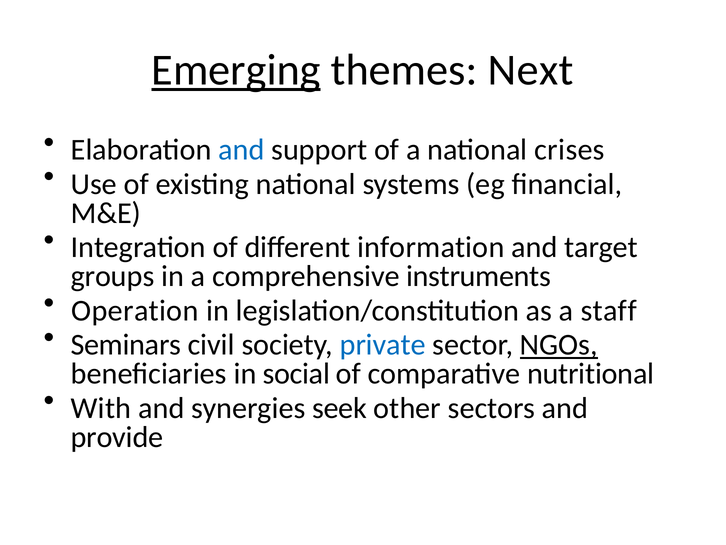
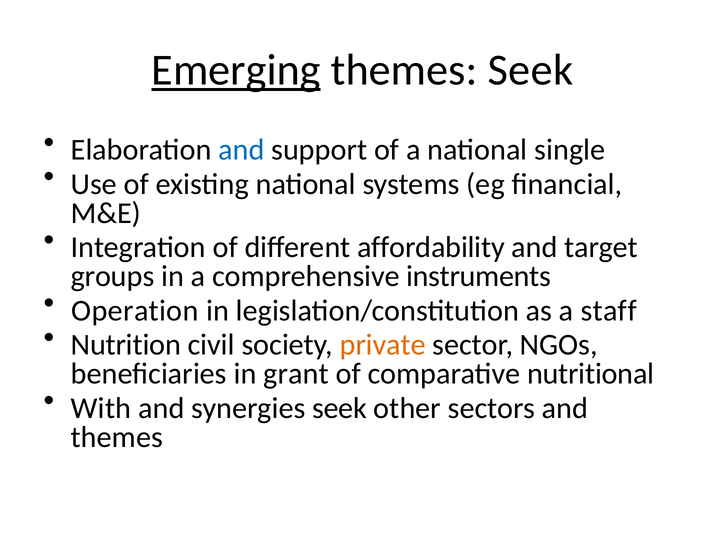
themes Next: Next -> Seek (531, 70)
crises: crises -> single (570, 150)
information: information -> affordability (431, 247)
Seminars: Seminars -> Nutrition (126, 345)
private colour: blue -> orange (383, 345)
NGOs underline: present -> none (559, 345)
social: social -> grant (296, 374)
provide: provide -> themes (117, 437)
